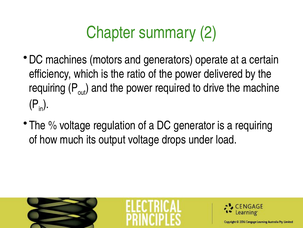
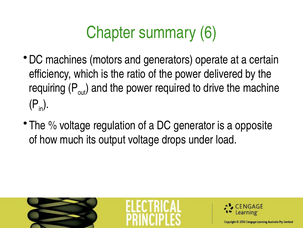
2: 2 -> 6 (208, 32)
a requiring: requiring -> opposite (254, 125)
